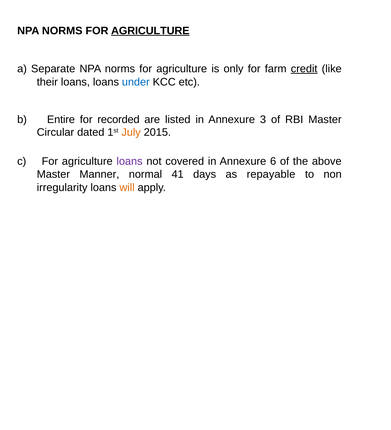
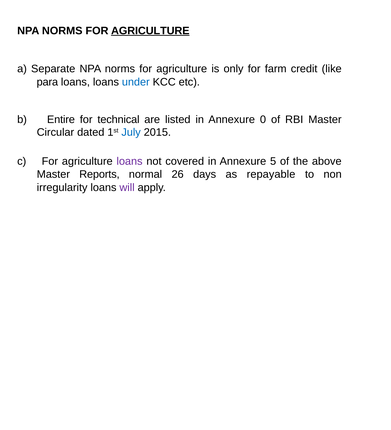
credit underline: present -> none (304, 69)
their: their -> para (47, 82)
recorded: recorded -> technical (118, 119)
3: 3 -> 0 (263, 119)
July colour: orange -> blue (131, 132)
6: 6 -> 5 (273, 161)
Manner: Manner -> Reports (99, 174)
41: 41 -> 26 (178, 174)
will colour: orange -> purple (127, 187)
